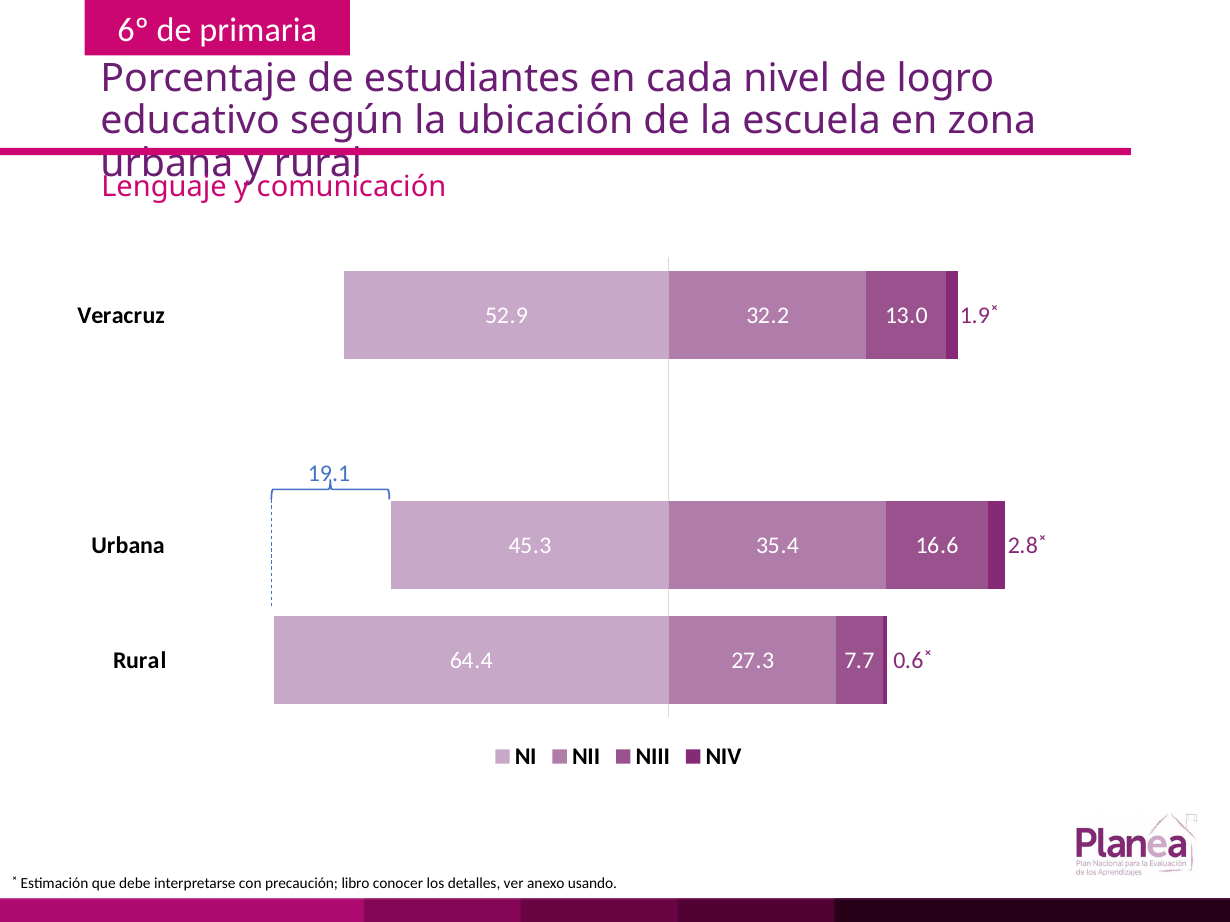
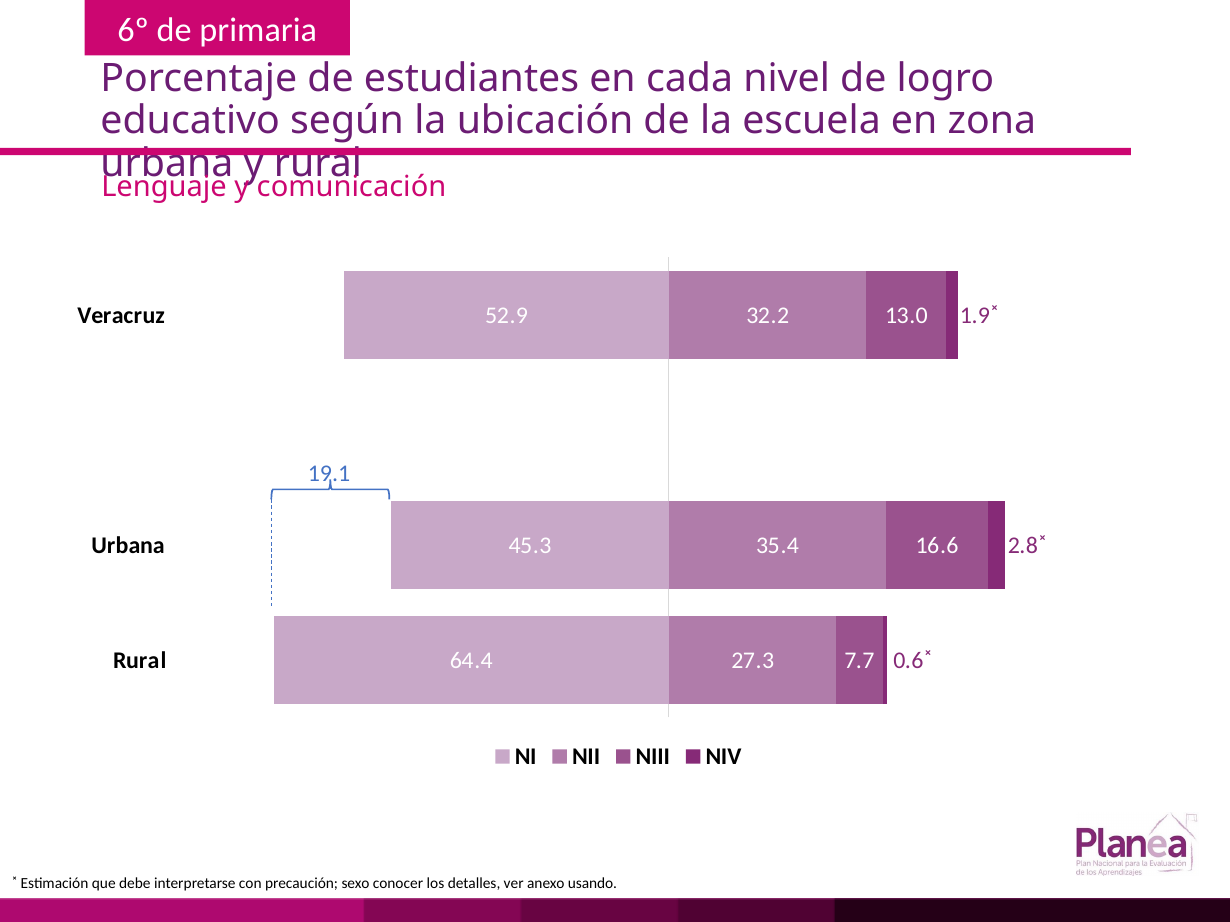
libro: libro -> sexo (356, 884)
